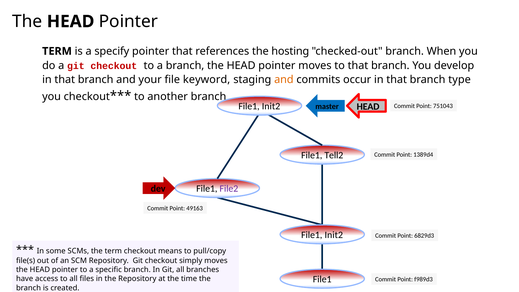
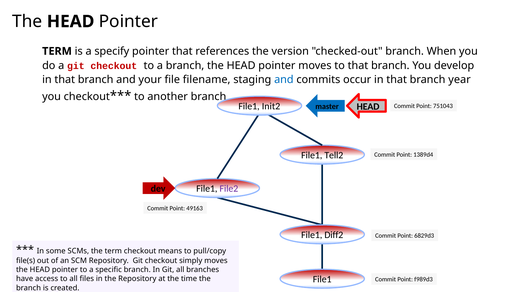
hosting: hosting -> version (290, 51)
keyword: keyword -> filename (207, 80)
and colour: orange -> blue (284, 80)
type: type -> year (460, 80)
Init2: Init2 -> Diff2 (334, 235)
